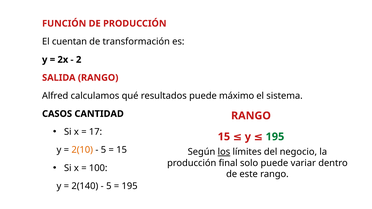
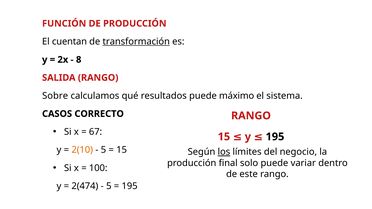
transformación underline: none -> present (136, 42)
2: 2 -> 8 (79, 60)
Alfred: Alfred -> Sobre (55, 96)
CANTIDAD: CANTIDAD -> CORRECTO (99, 114)
17: 17 -> 67 (96, 132)
195 colour: green -> black (275, 137)
2(140: 2(140 -> 2(474 (85, 186)
